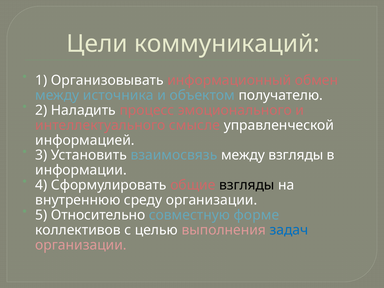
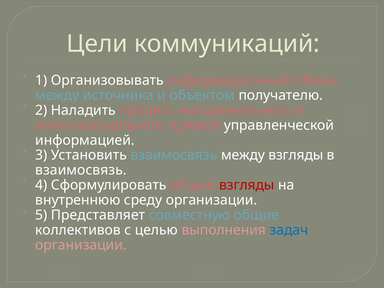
смысле: смысле -> прямой (195, 125)
информации: информации -> взаимосвязь (81, 170)
взгляды colour: black -> red (247, 185)
Относительно: Относительно -> Представляет (98, 215)
совместную форме: форме -> общие (256, 215)
